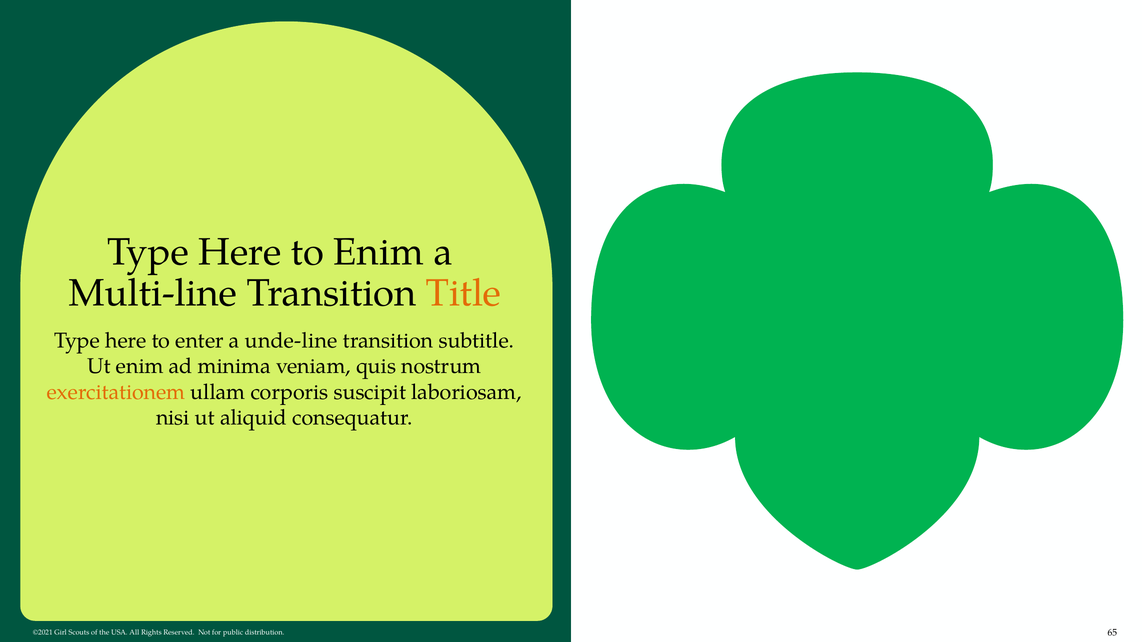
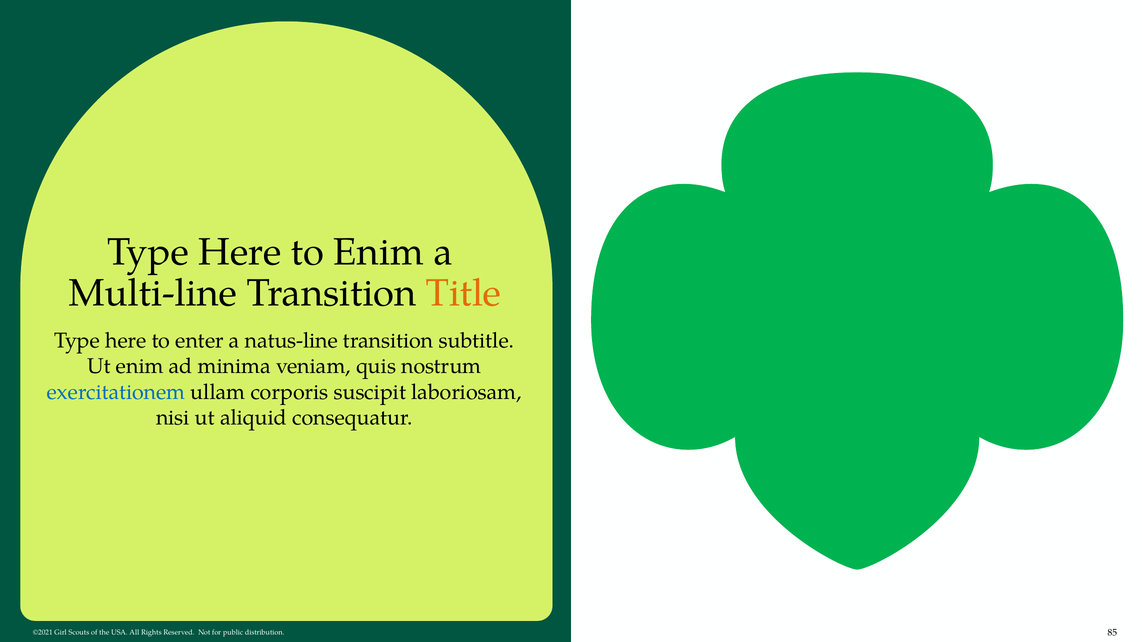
unde-line: unde-line -> natus-line (291, 341)
exercitationem colour: orange -> blue (116, 392)
65: 65 -> 85 (1112, 633)
